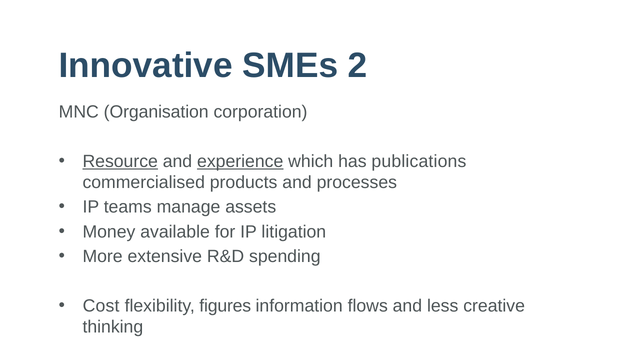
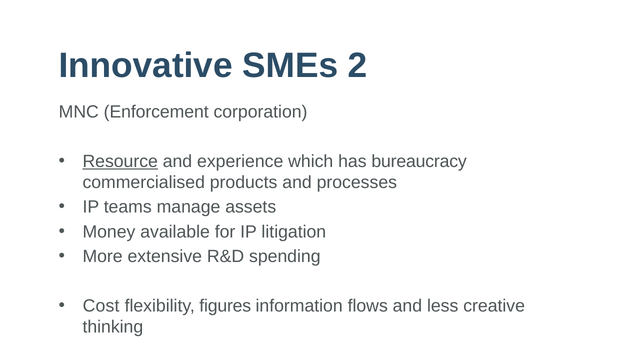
Organisation: Organisation -> Enforcement (156, 112)
experience underline: present -> none (240, 161)
publications: publications -> bureaucracy (419, 161)
